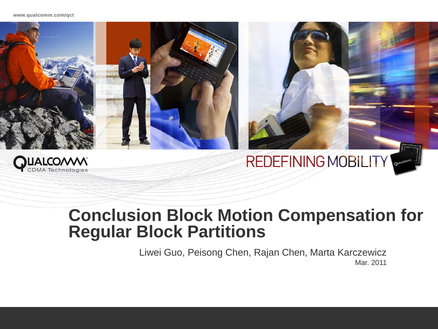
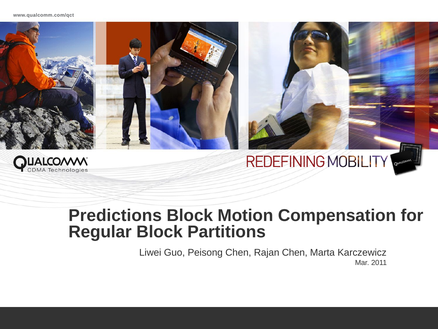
Conclusion: Conclusion -> Predictions (115, 215)
